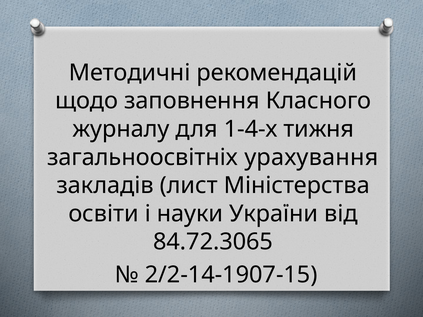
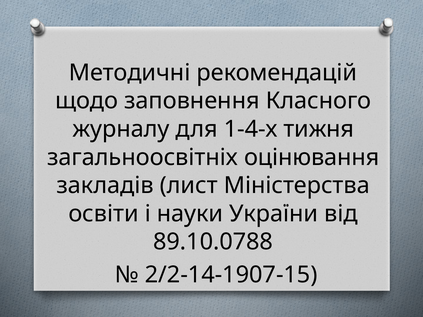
урахування: урахування -> оцінювання (312, 157)
84.72.3065: 84.72.3065 -> 89.10.0788 (213, 242)
